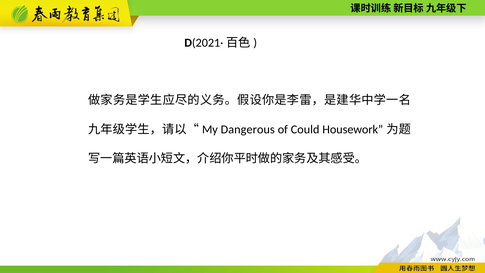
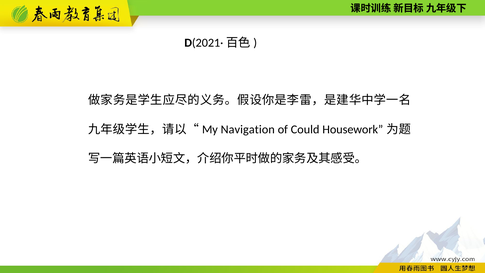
Dangerous: Dangerous -> Navigation (248, 129)
